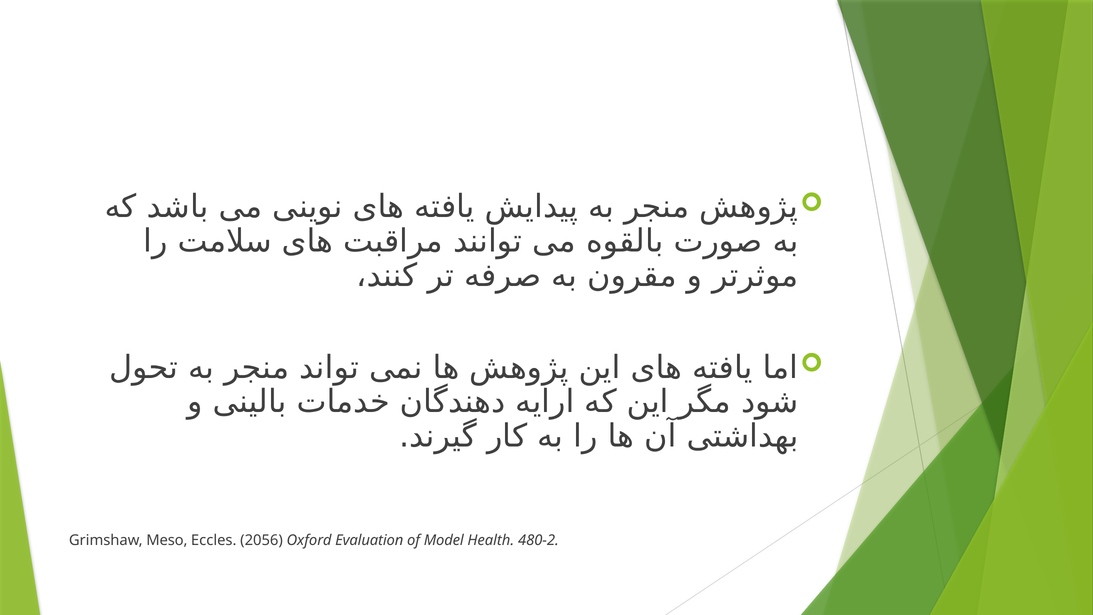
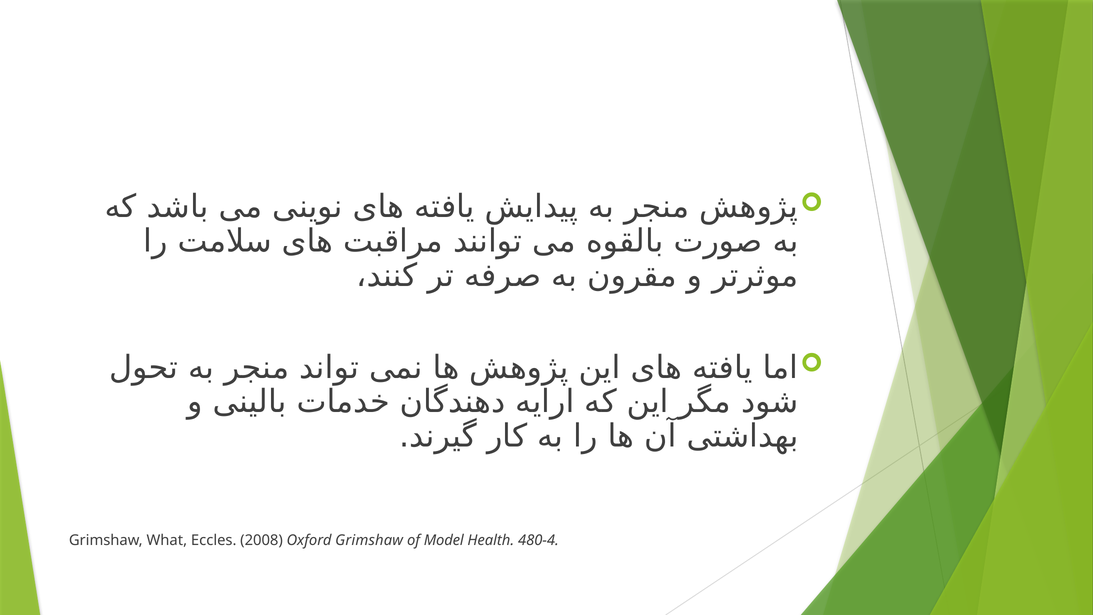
Meso: Meso -> What (167, 540)
2056: 2056 -> 2008 (262, 540)
Oxford Evaluation: Evaluation -> Grimshaw (369, 540)
480-2: 480-2 -> 480-4 (538, 540)
